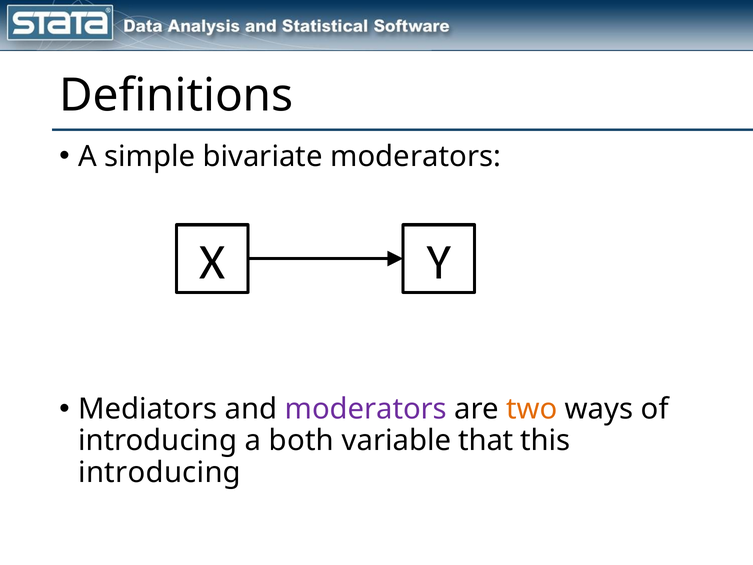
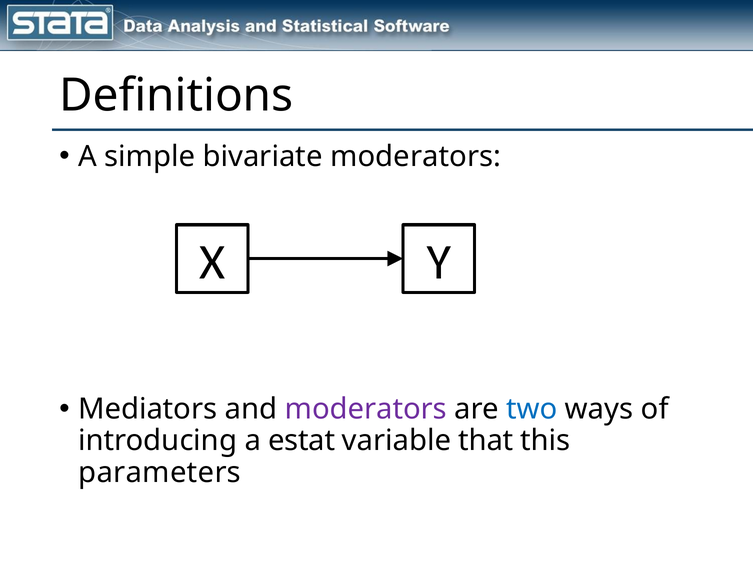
two colour: orange -> blue (532, 409)
both: both -> estat (302, 441)
introducing: introducing -> parameters (160, 472)
